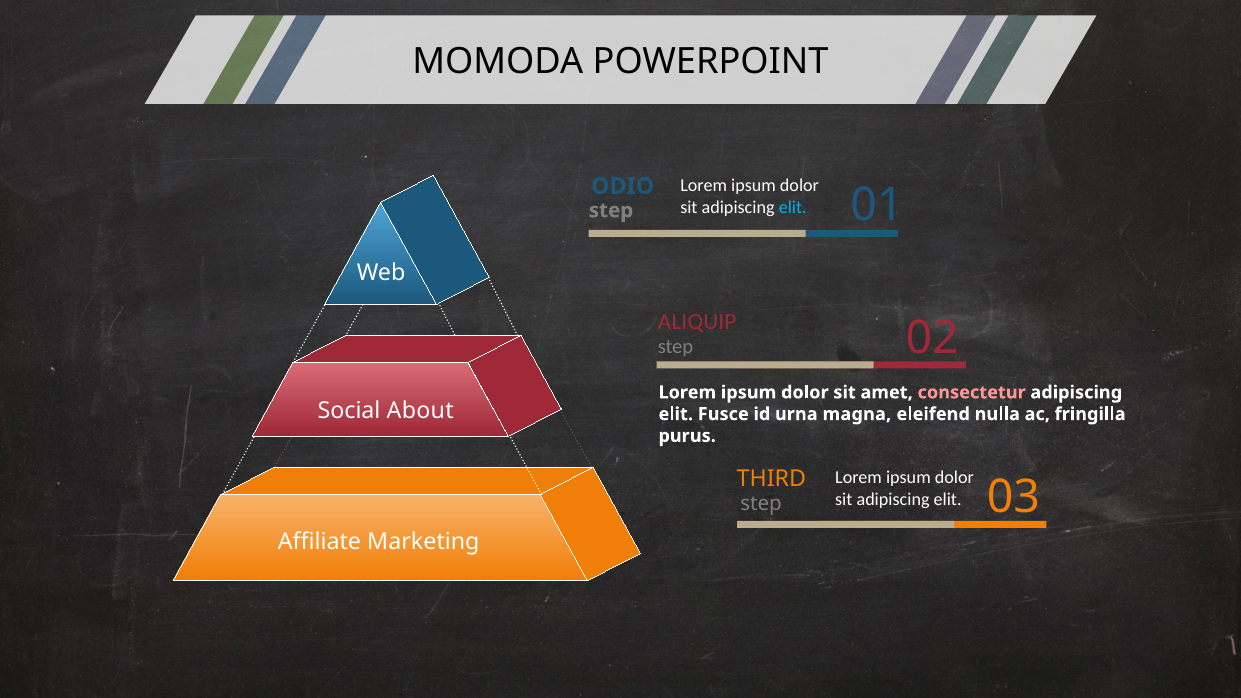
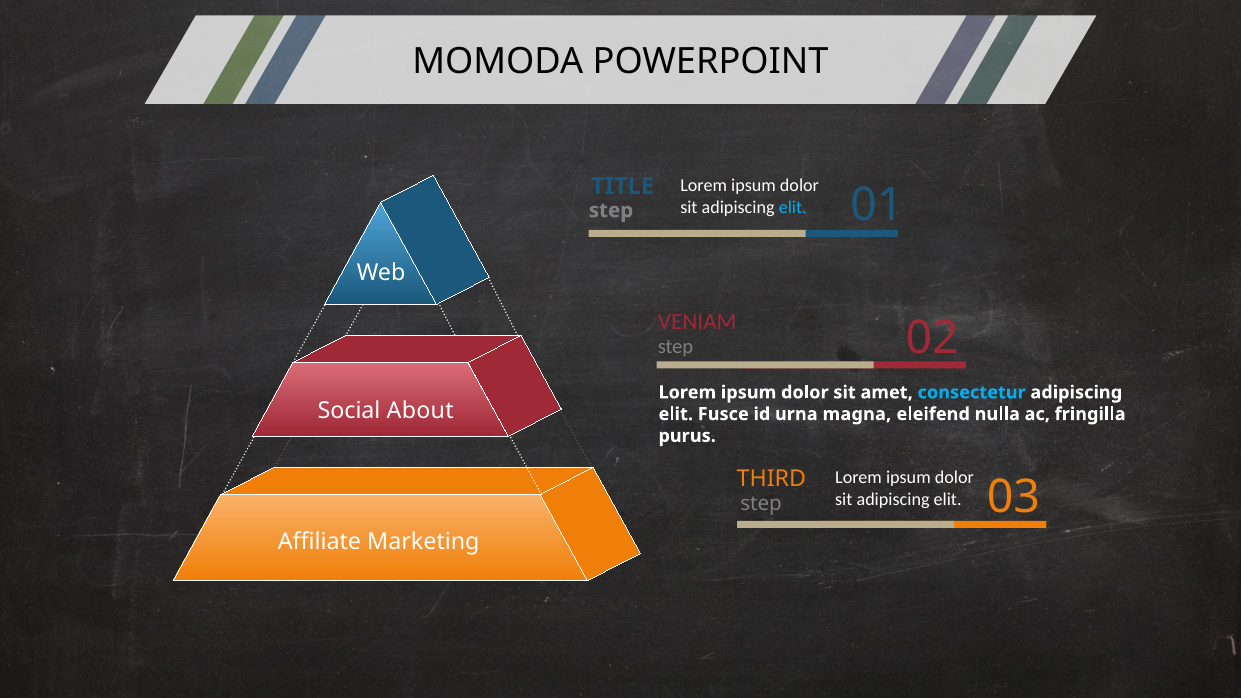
ODIO: ODIO -> TITLE (623, 186)
ALIQUIP: ALIQUIP -> VENIAM (697, 322)
consectetur colour: pink -> light blue (972, 392)
